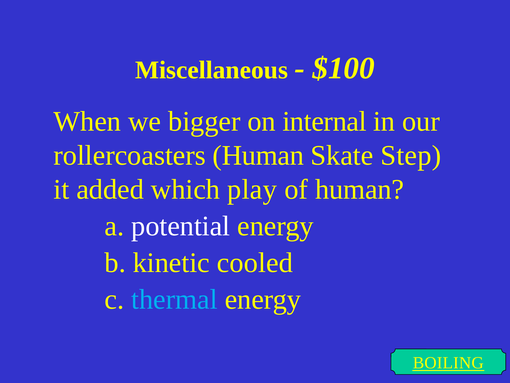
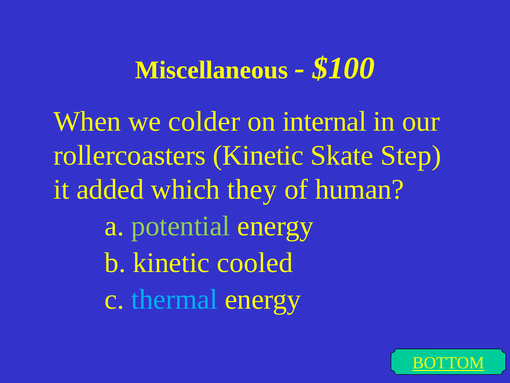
bigger: bigger -> colder (204, 121)
rollercoasters Human: Human -> Kinetic (258, 155)
play: play -> they (252, 189)
potential colour: white -> light green (181, 226)
BOILING: BOILING -> BOTTOM (448, 362)
